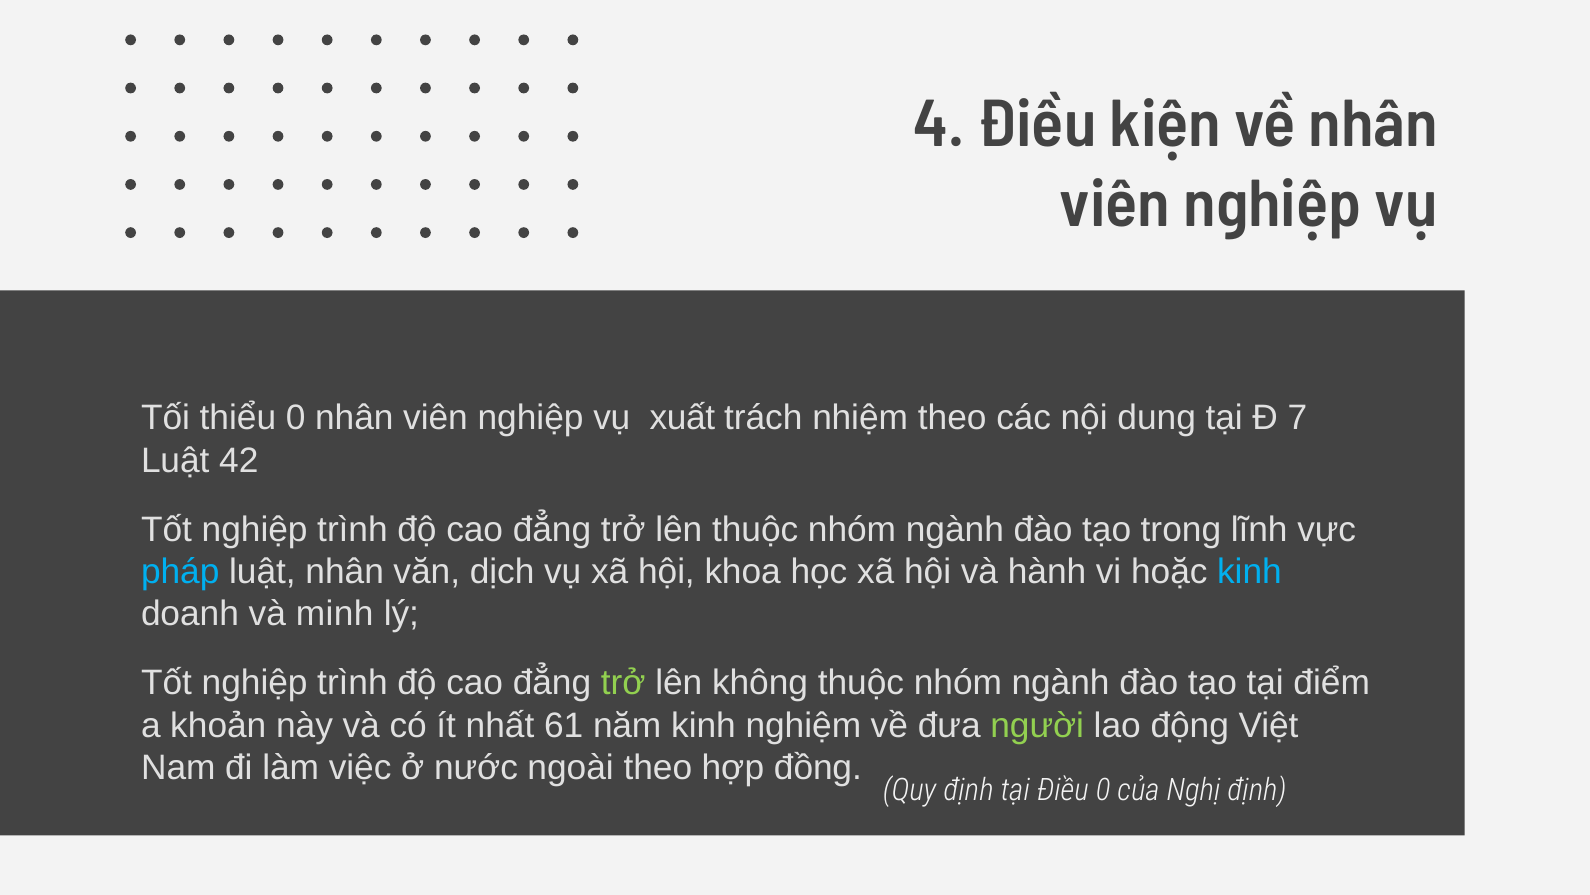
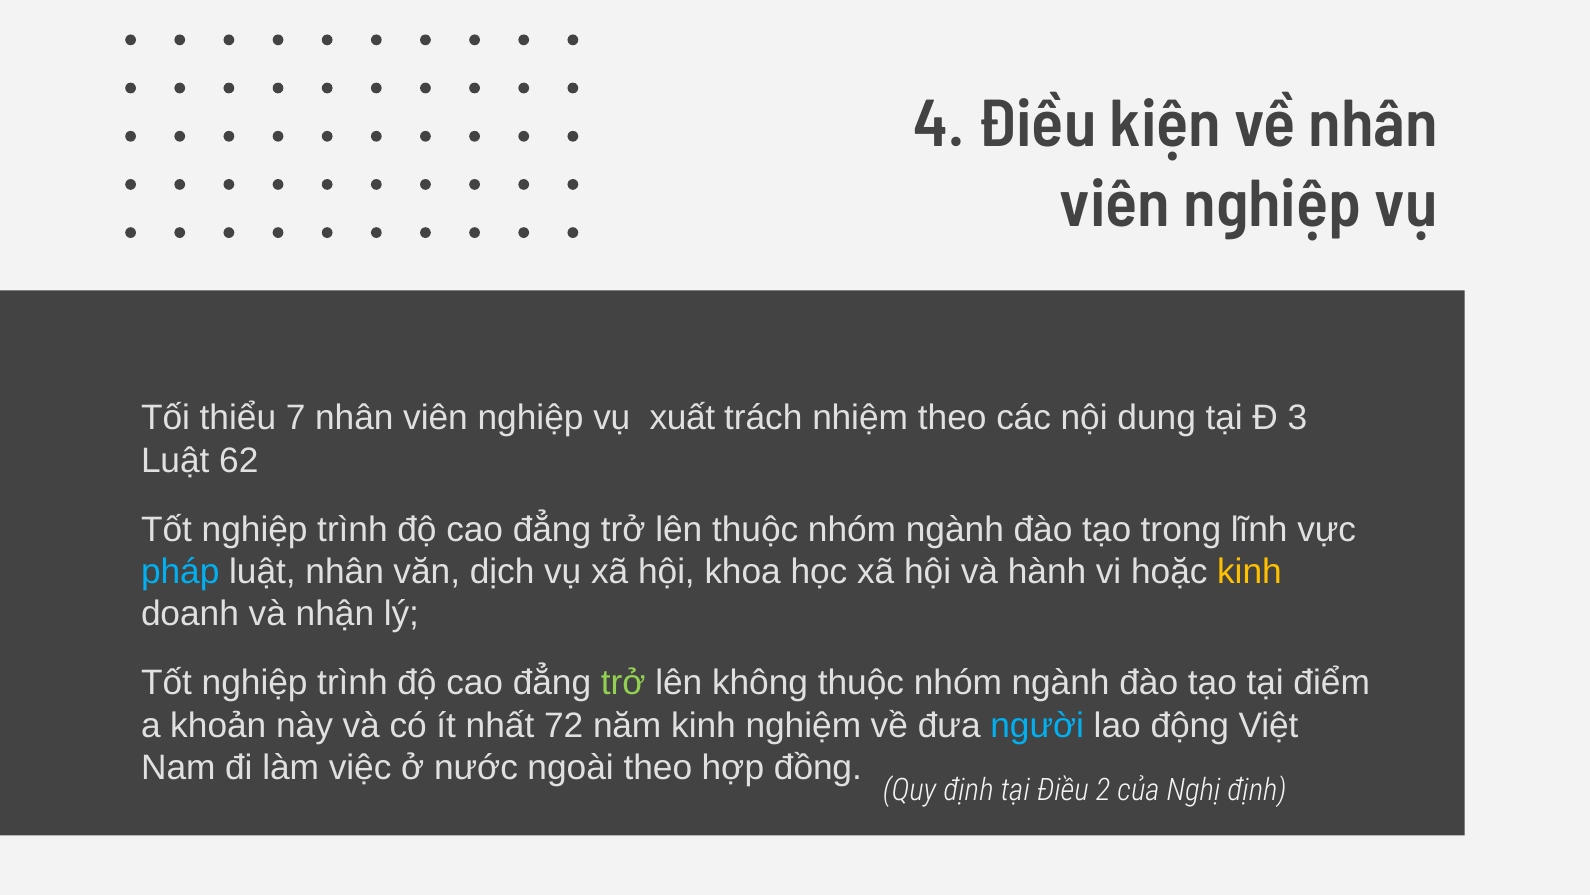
thiểu 0: 0 -> 7 (296, 418)
7: 7 -> 3 (1297, 418)
42: 42 -> 62 (239, 460)
kinh colour: light blue -> yellow (1249, 572)
minh: minh -> nhận (335, 614)
61: 61 -> 72 (564, 725)
người colour: light green -> light blue (1037, 725)
Điều 0: 0 -> 2 (1103, 790)
